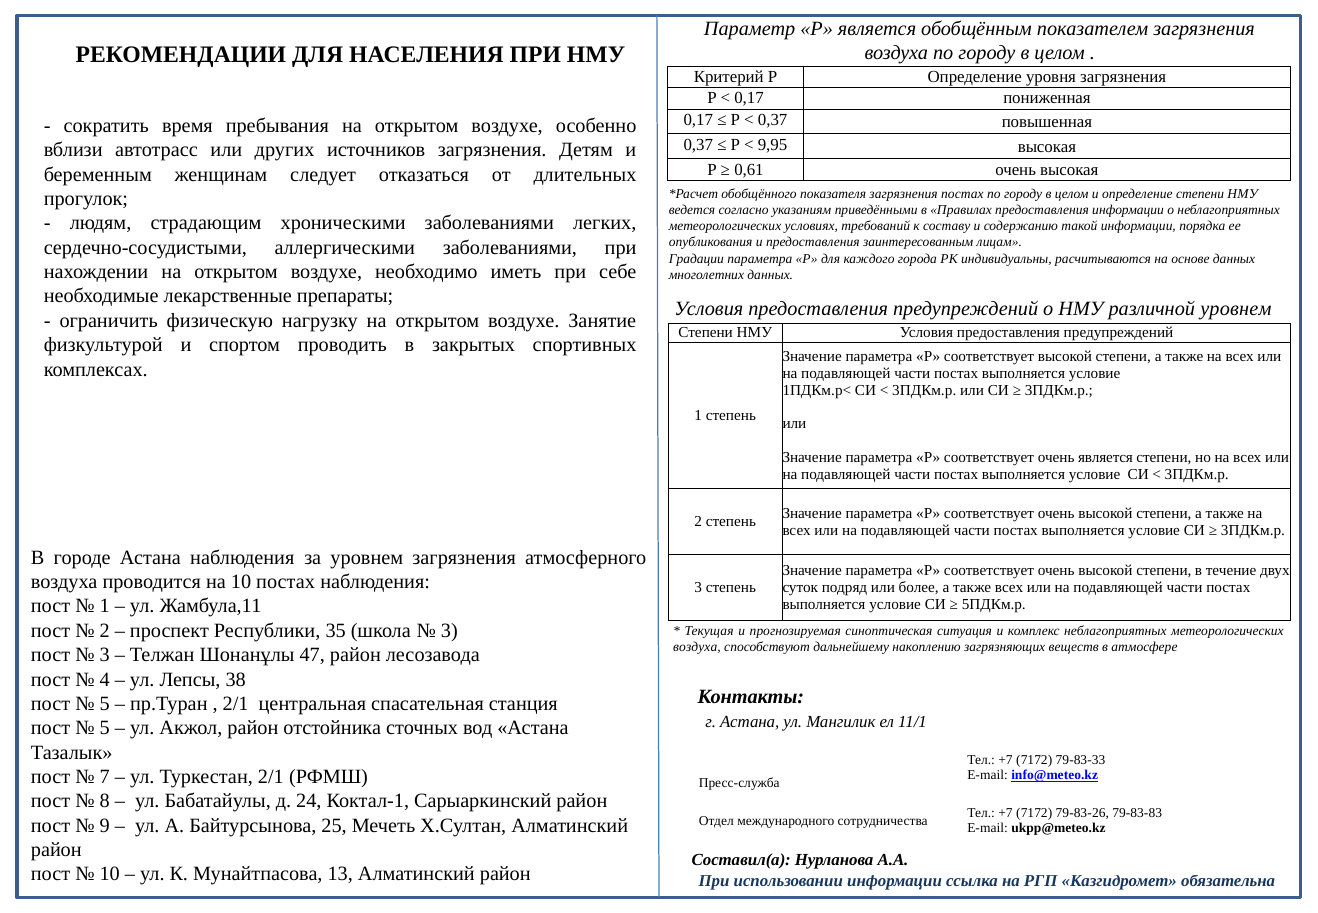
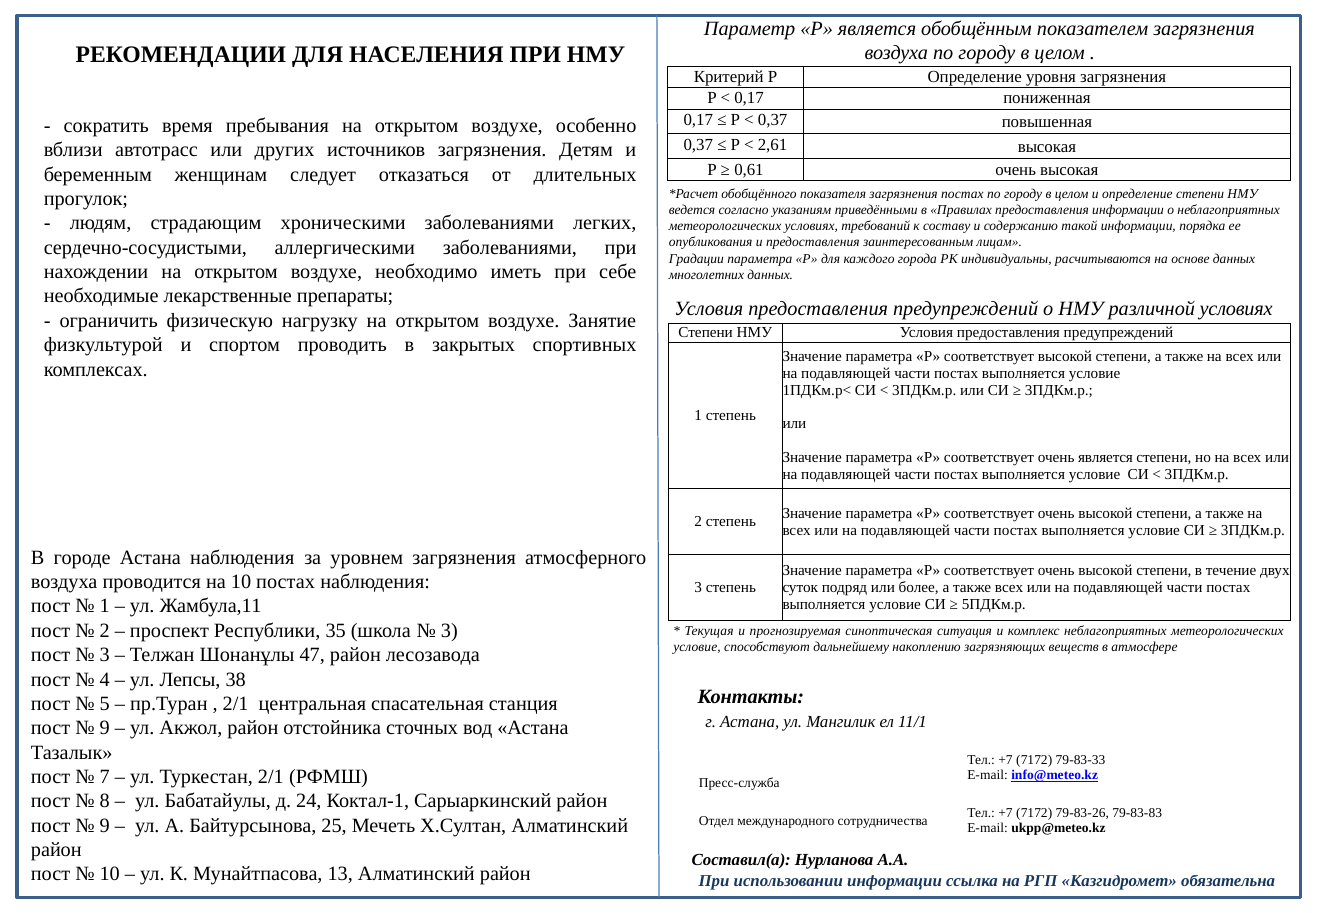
9,95: 9,95 -> 2,61 (773, 144)
различной уровнем: уровнем -> условиях (1236, 309)
воздуха: воздуха -> условие (697, 647)
5: 5 -> 9 (105, 728)
